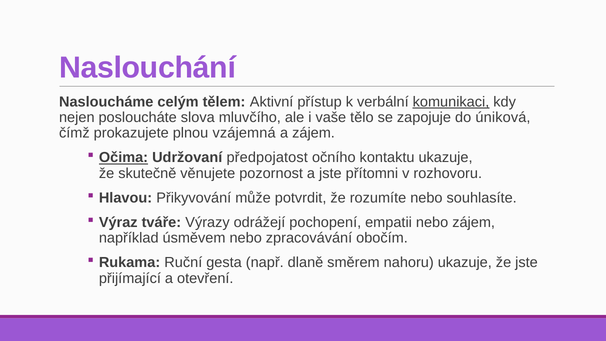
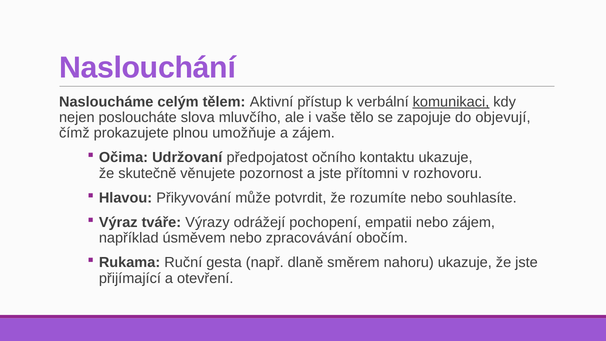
úniková: úniková -> objevují (503, 117)
vzájemná: vzájemná -> umožňuje (244, 133)
Očima underline: present -> none (123, 158)
